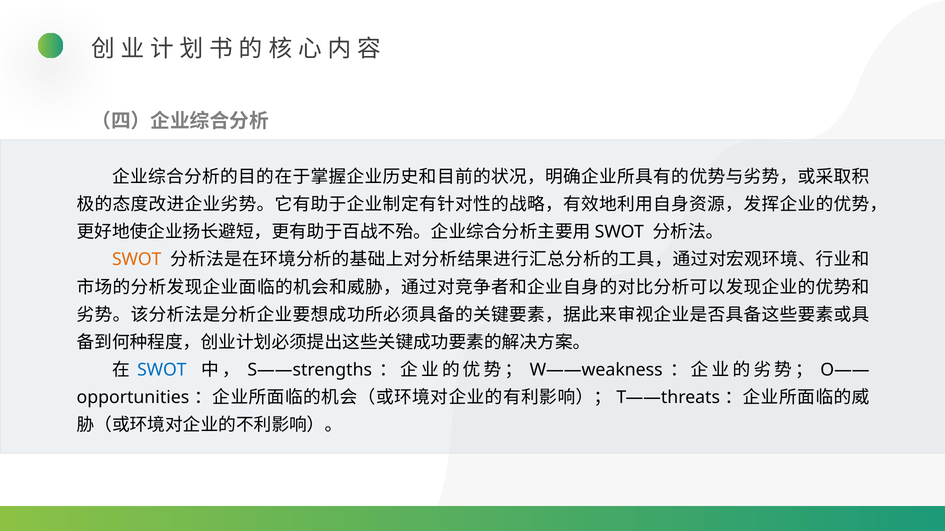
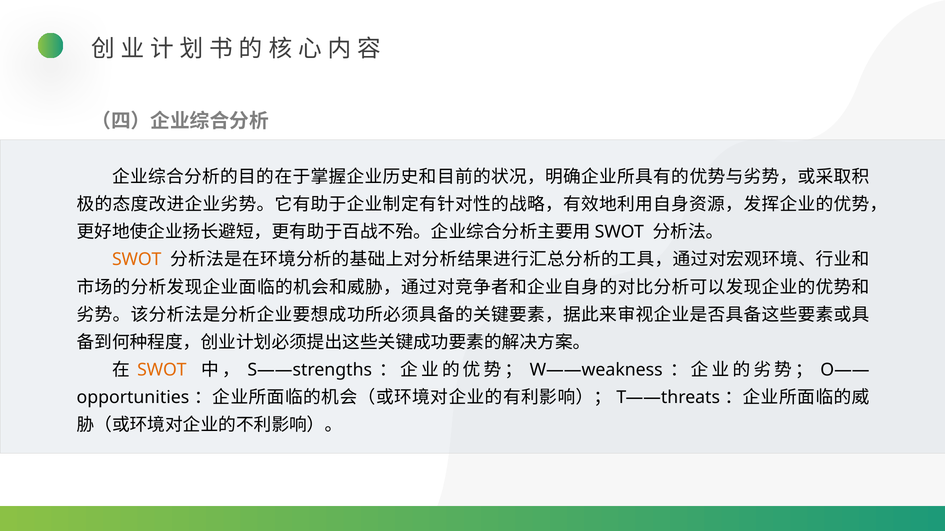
SWOT colour: blue -> orange (162, 370)
